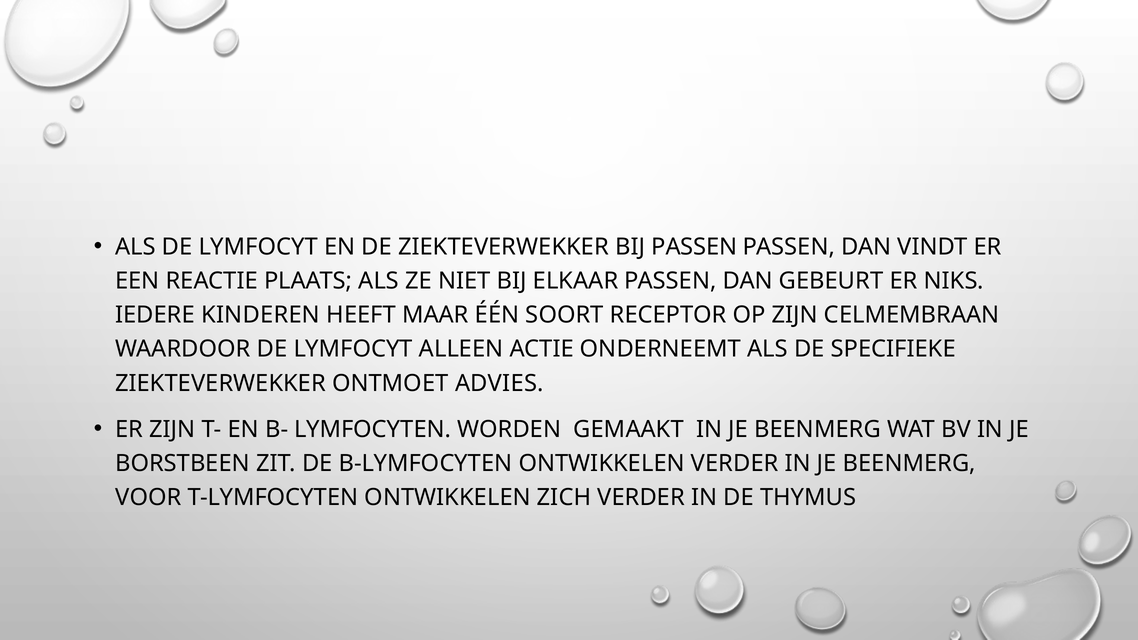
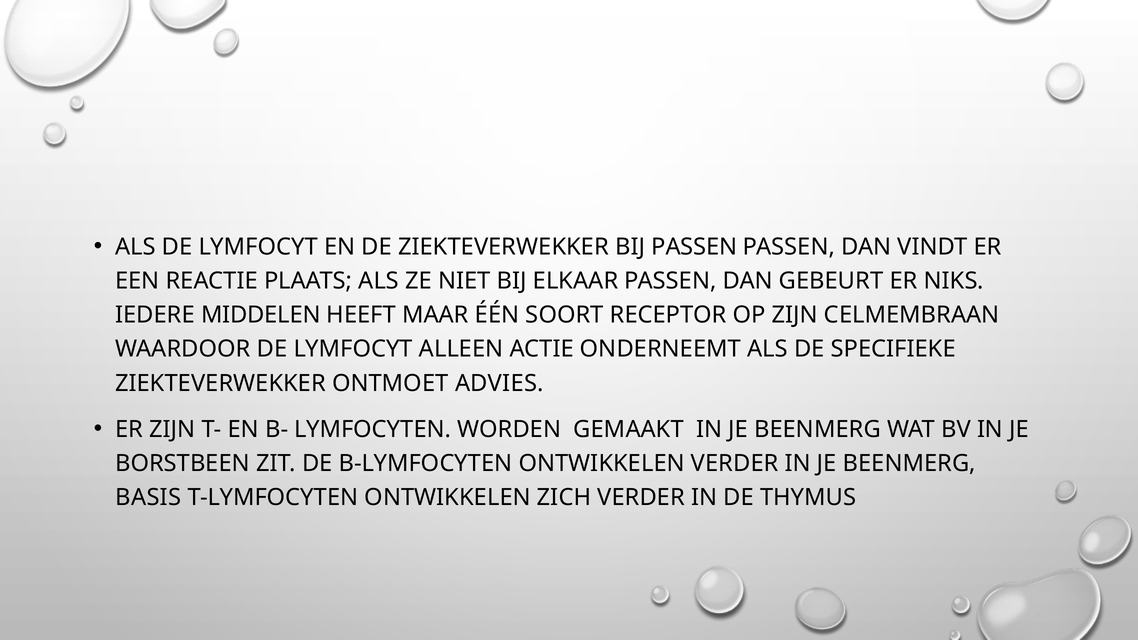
KINDEREN: KINDEREN -> MIDDELEN (261, 315)
VOOR: VOOR -> BASIS (148, 498)
